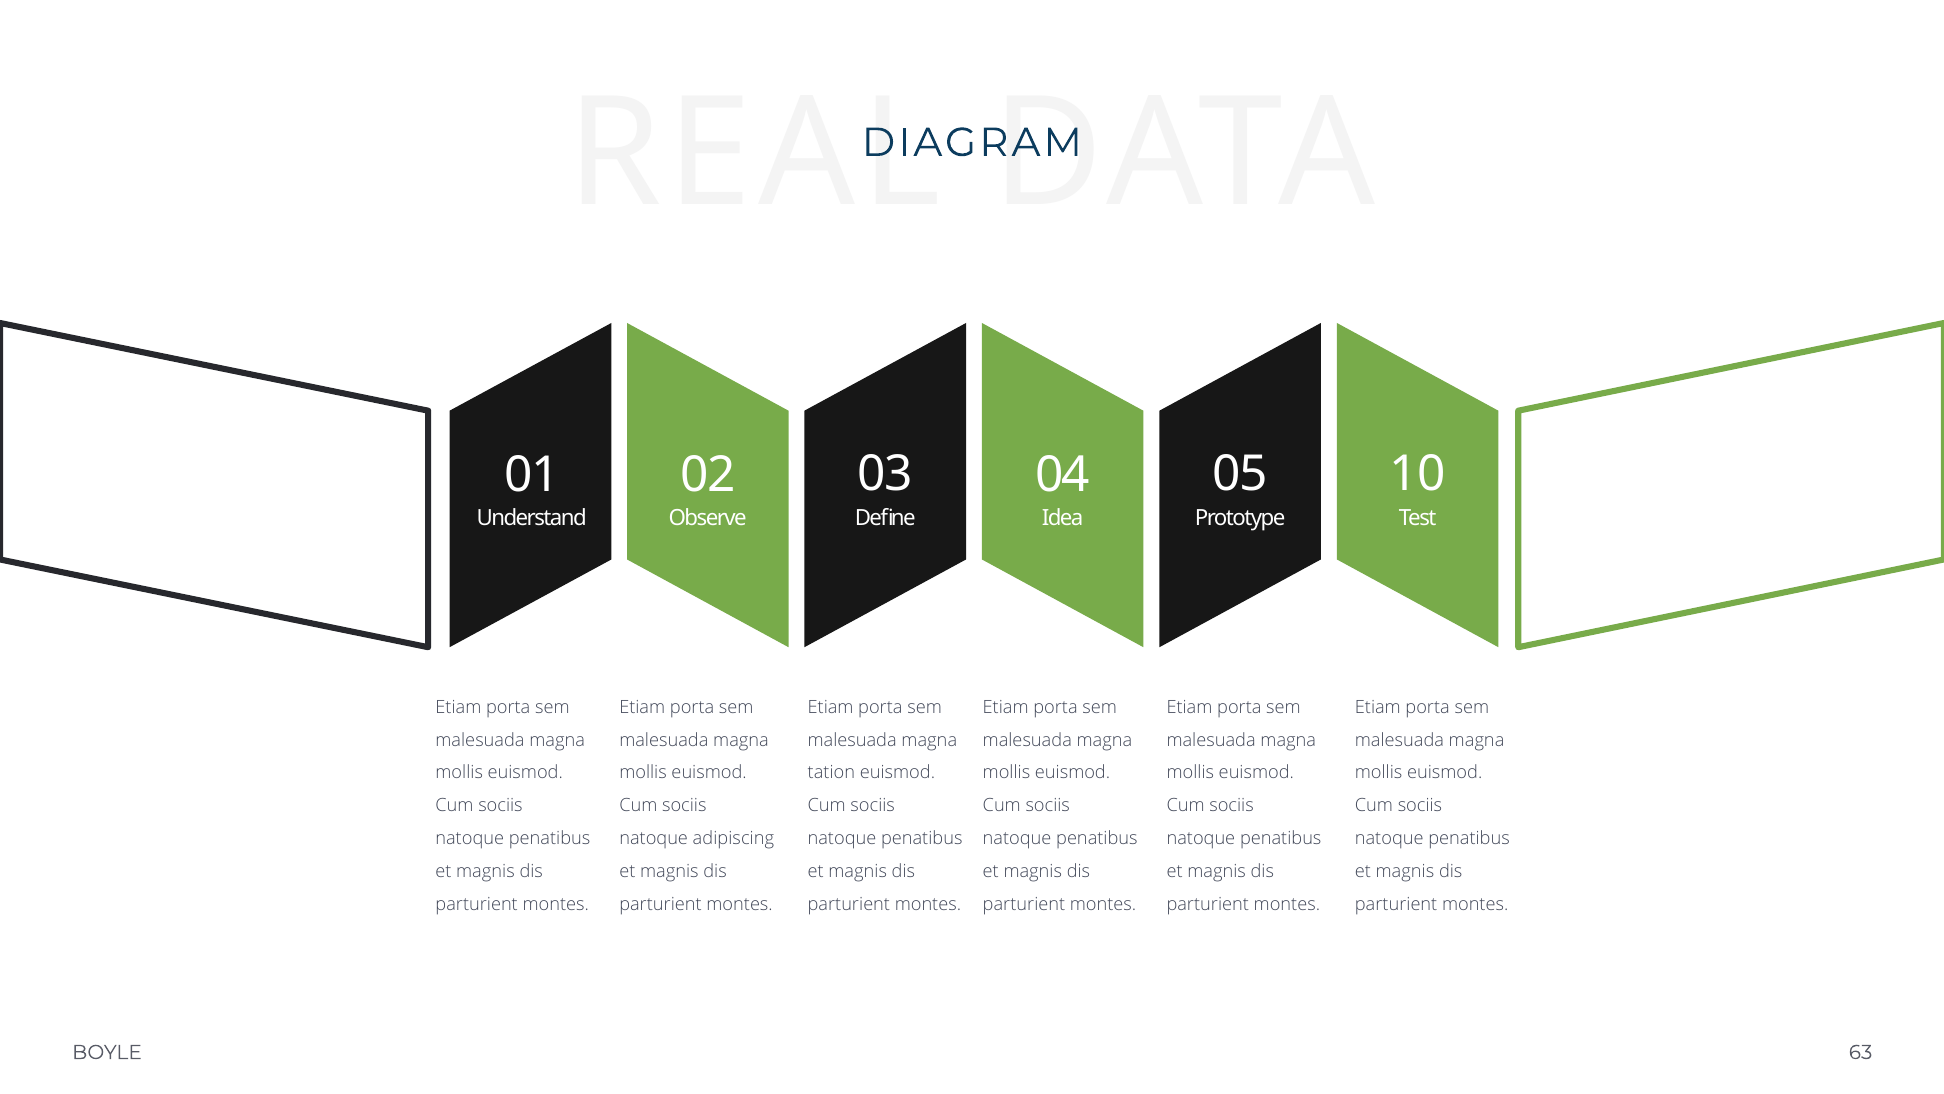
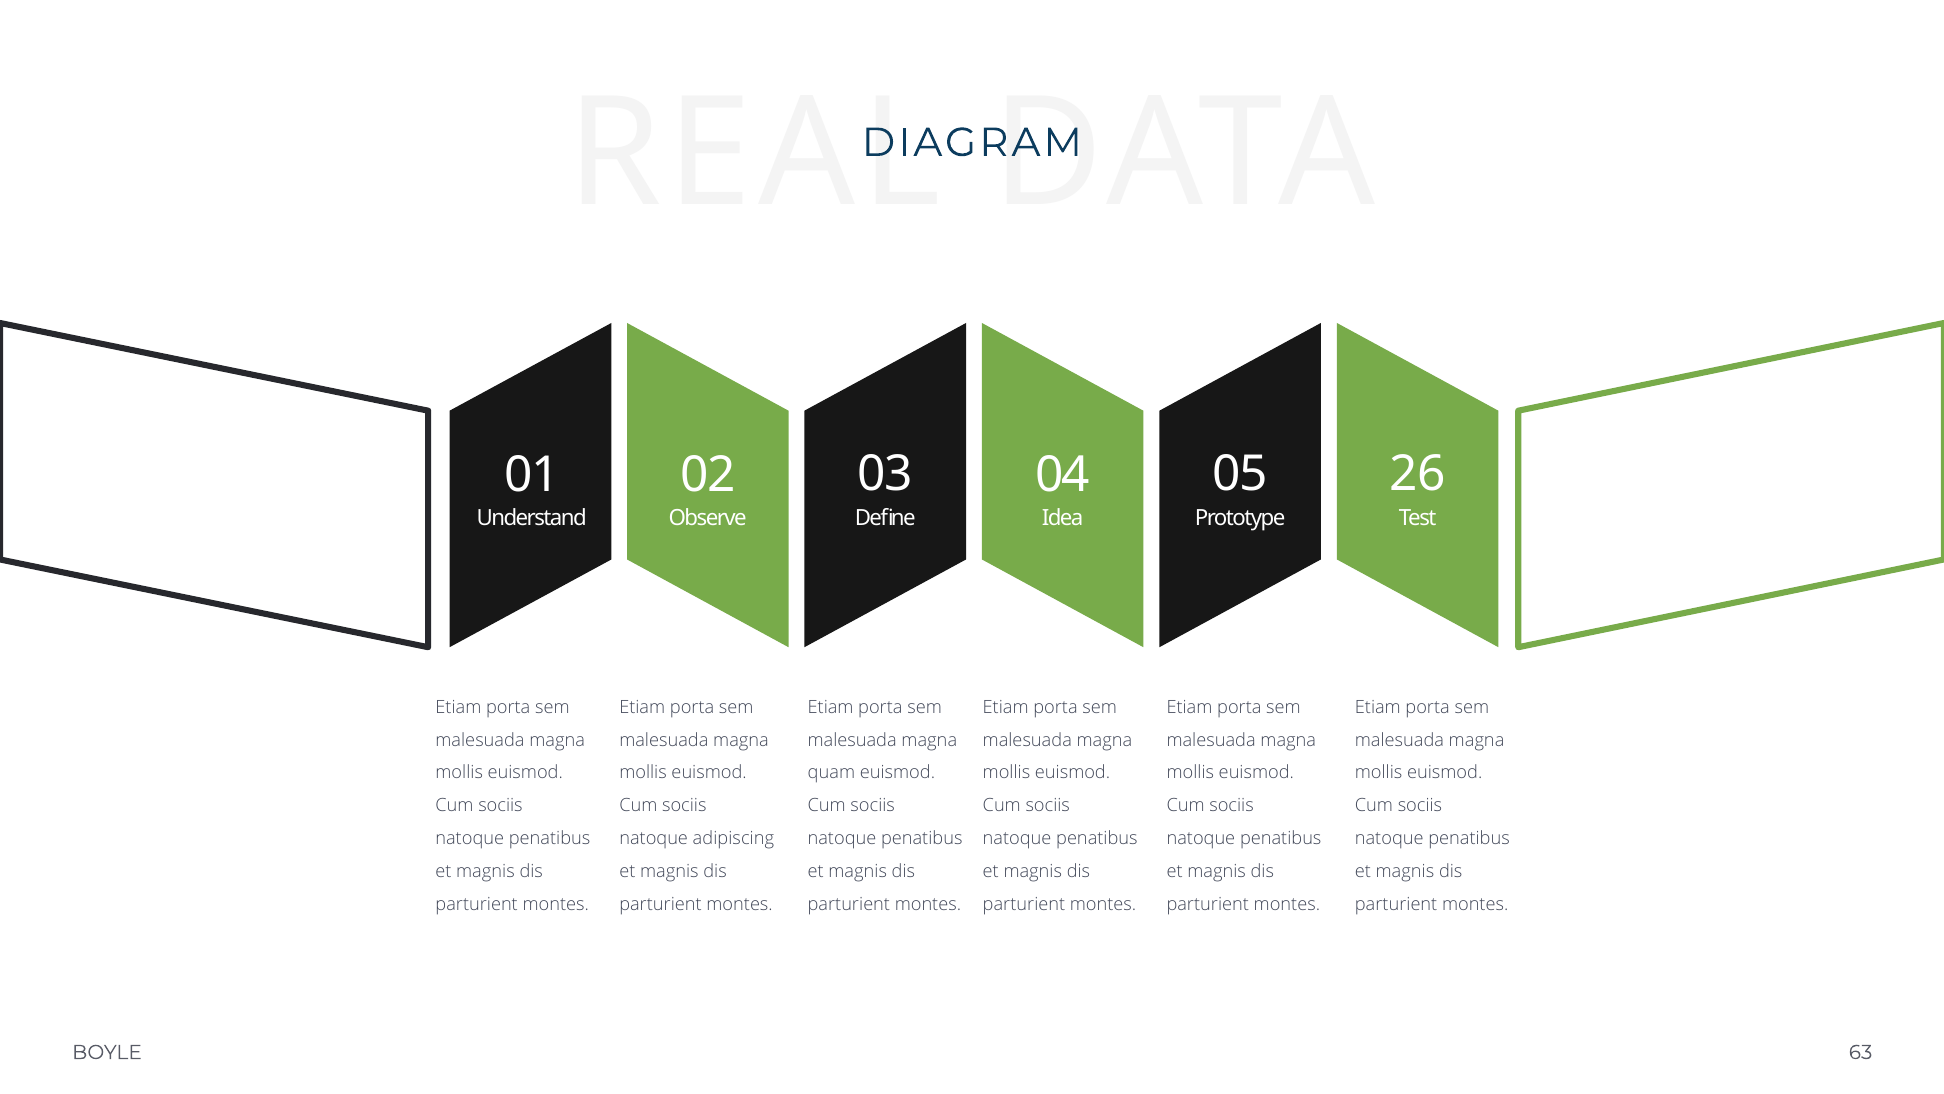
10: 10 -> 26 (1418, 474)
tation: tation -> quam (831, 772)
